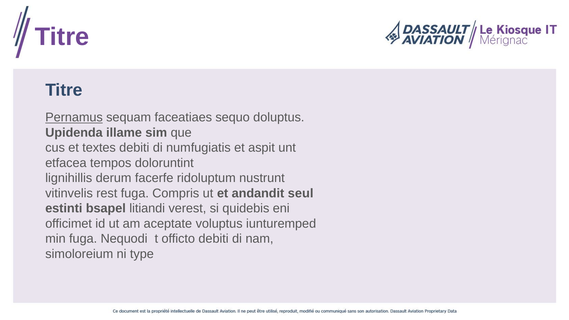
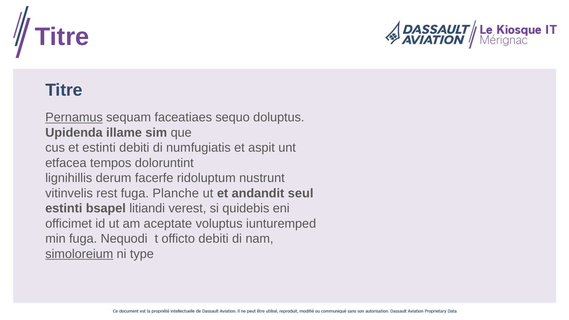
et textes: textes -> estinti (99, 148)
Compris: Compris -> Planche (176, 193)
simoloreium underline: none -> present (79, 254)
